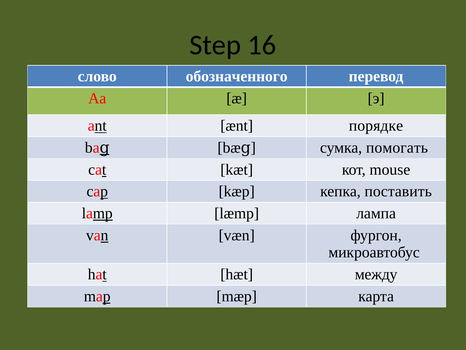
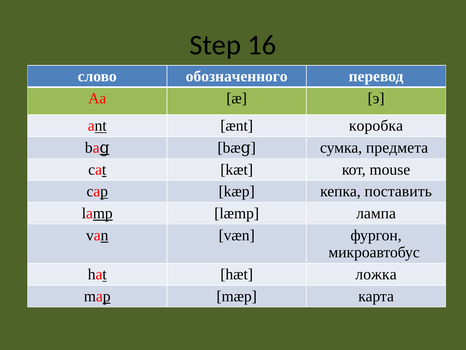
порядке: порядке -> коробка (376, 126)
помогать: помогать -> предмета (397, 147)
между: между -> ложка (376, 274)
